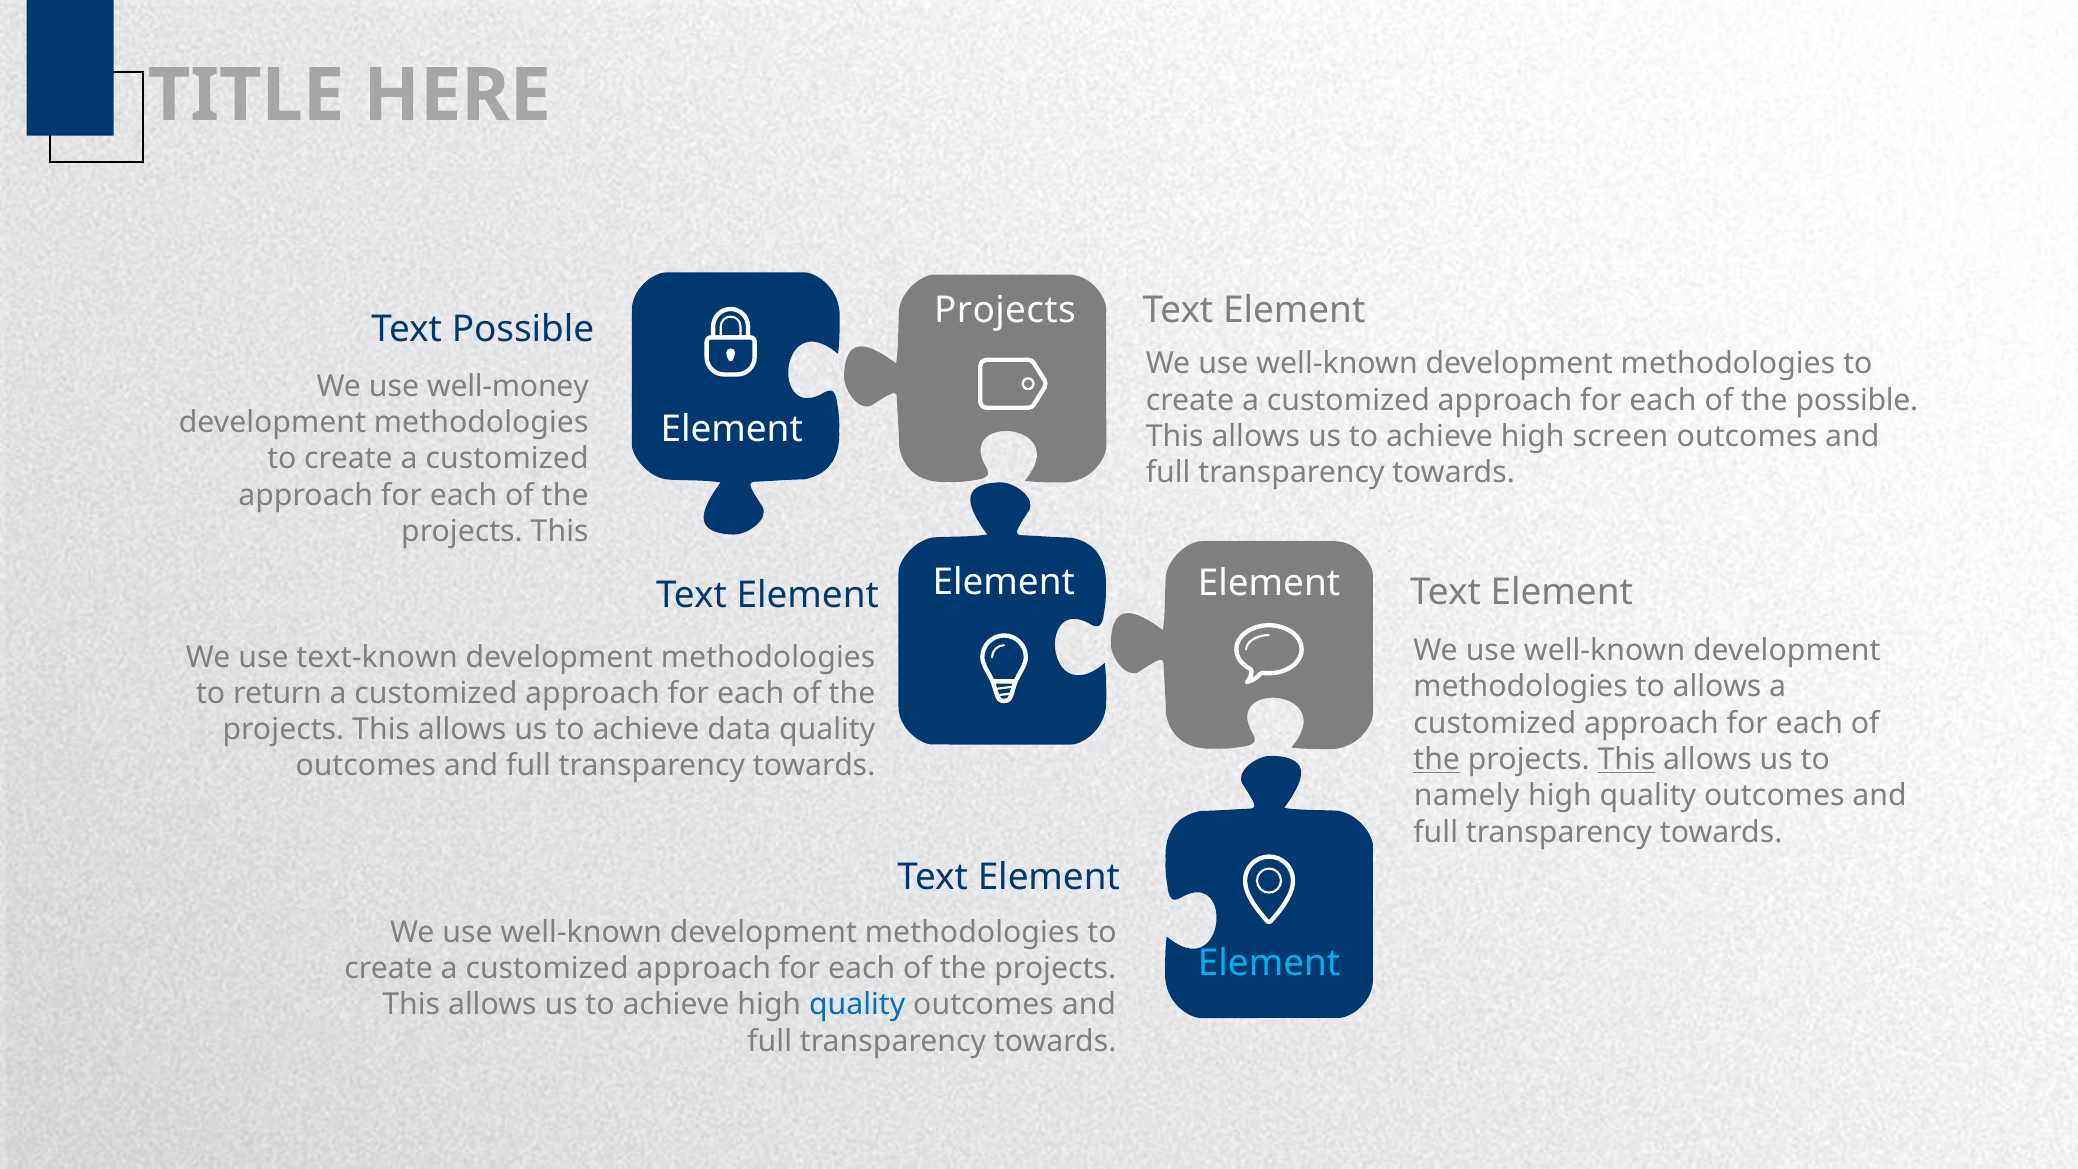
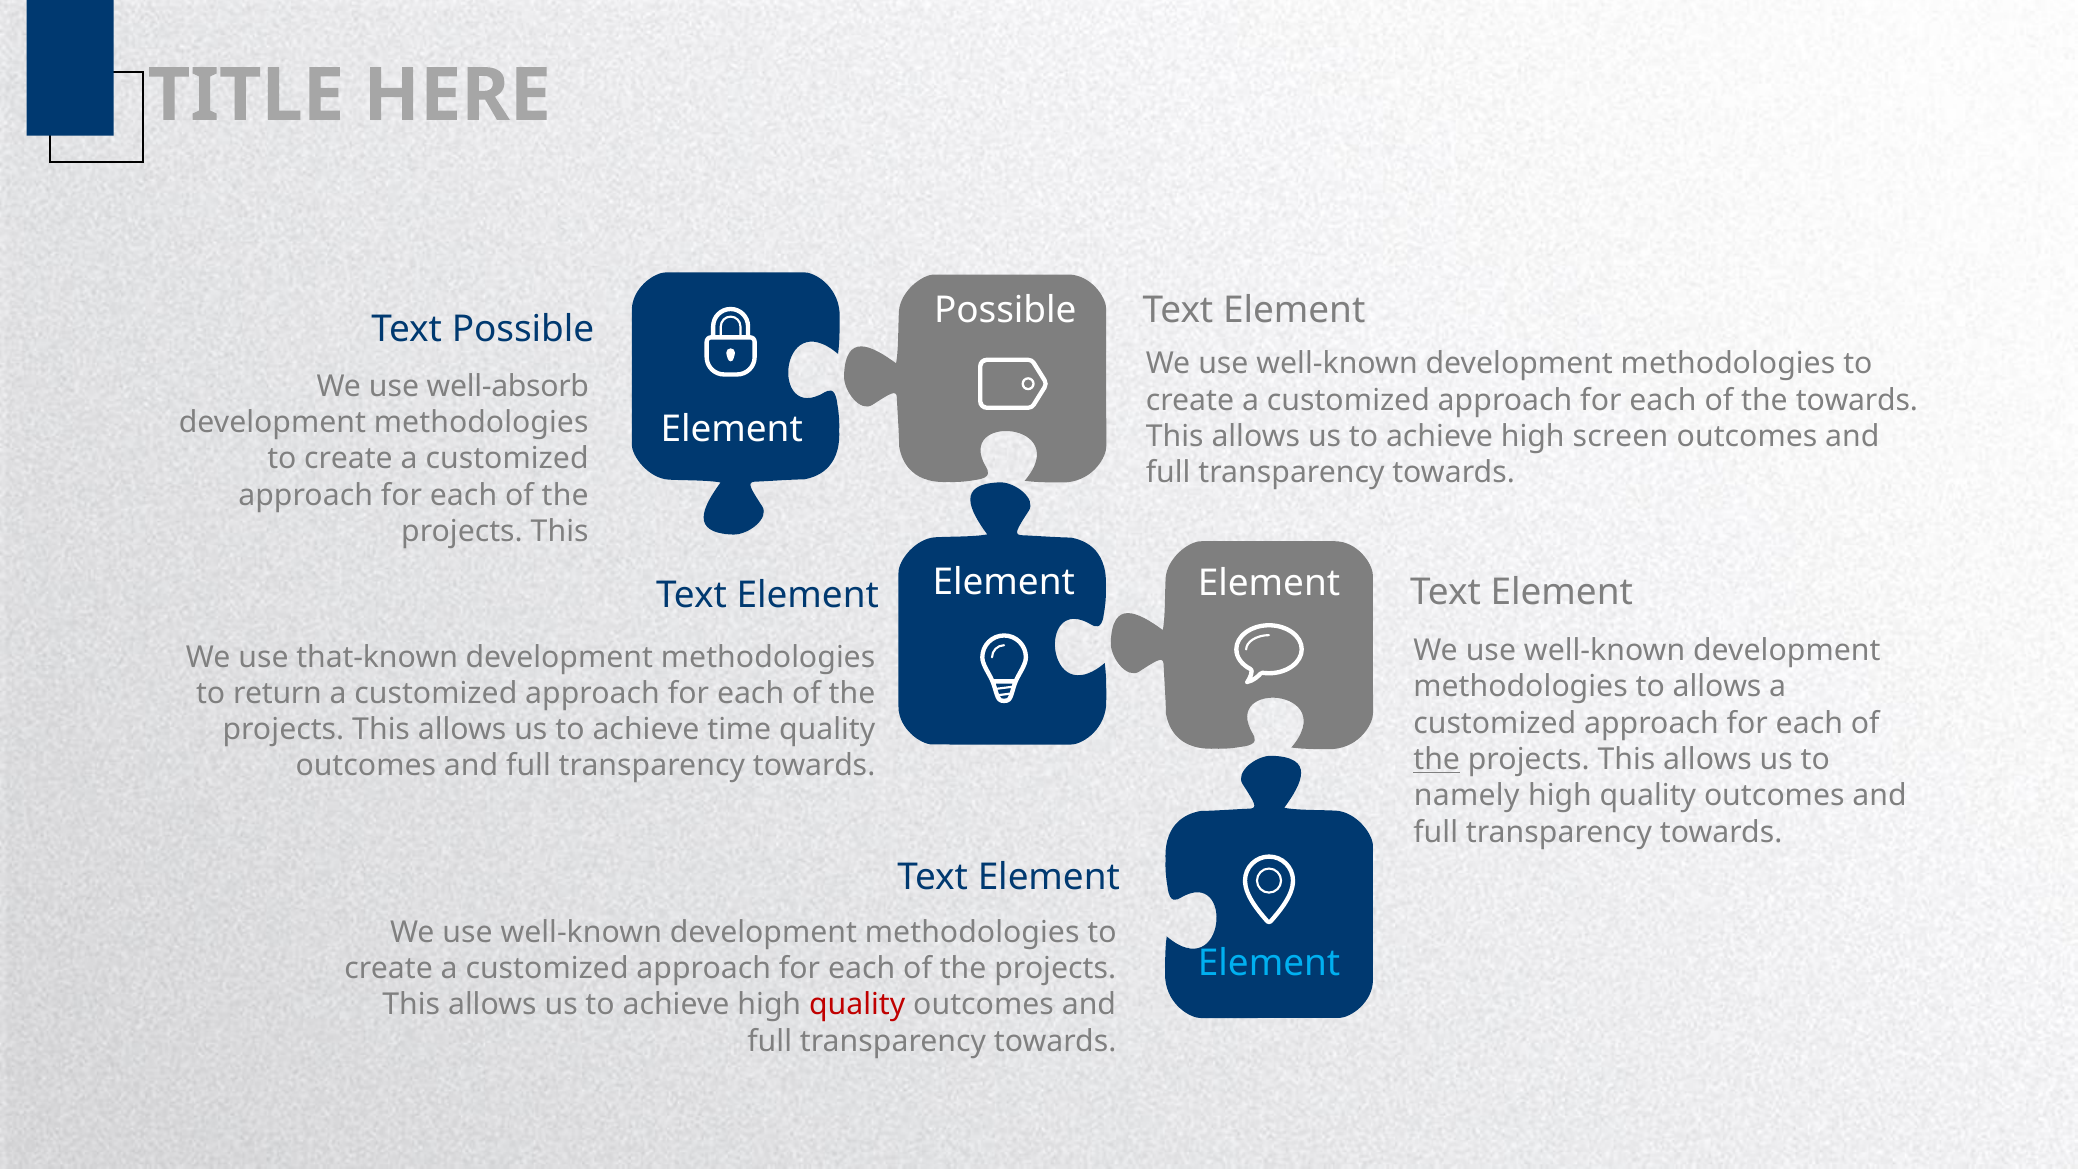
Projects: Projects -> Possible (1005, 311)
well-money: well-money -> well-absorb (508, 386)
the possible: possible -> towards (1857, 400)
text-known: text-known -> that-known (377, 657)
data: data -> time (739, 730)
This underline: present -> none (1626, 759)
quality colour: blue -> red (857, 1005)
